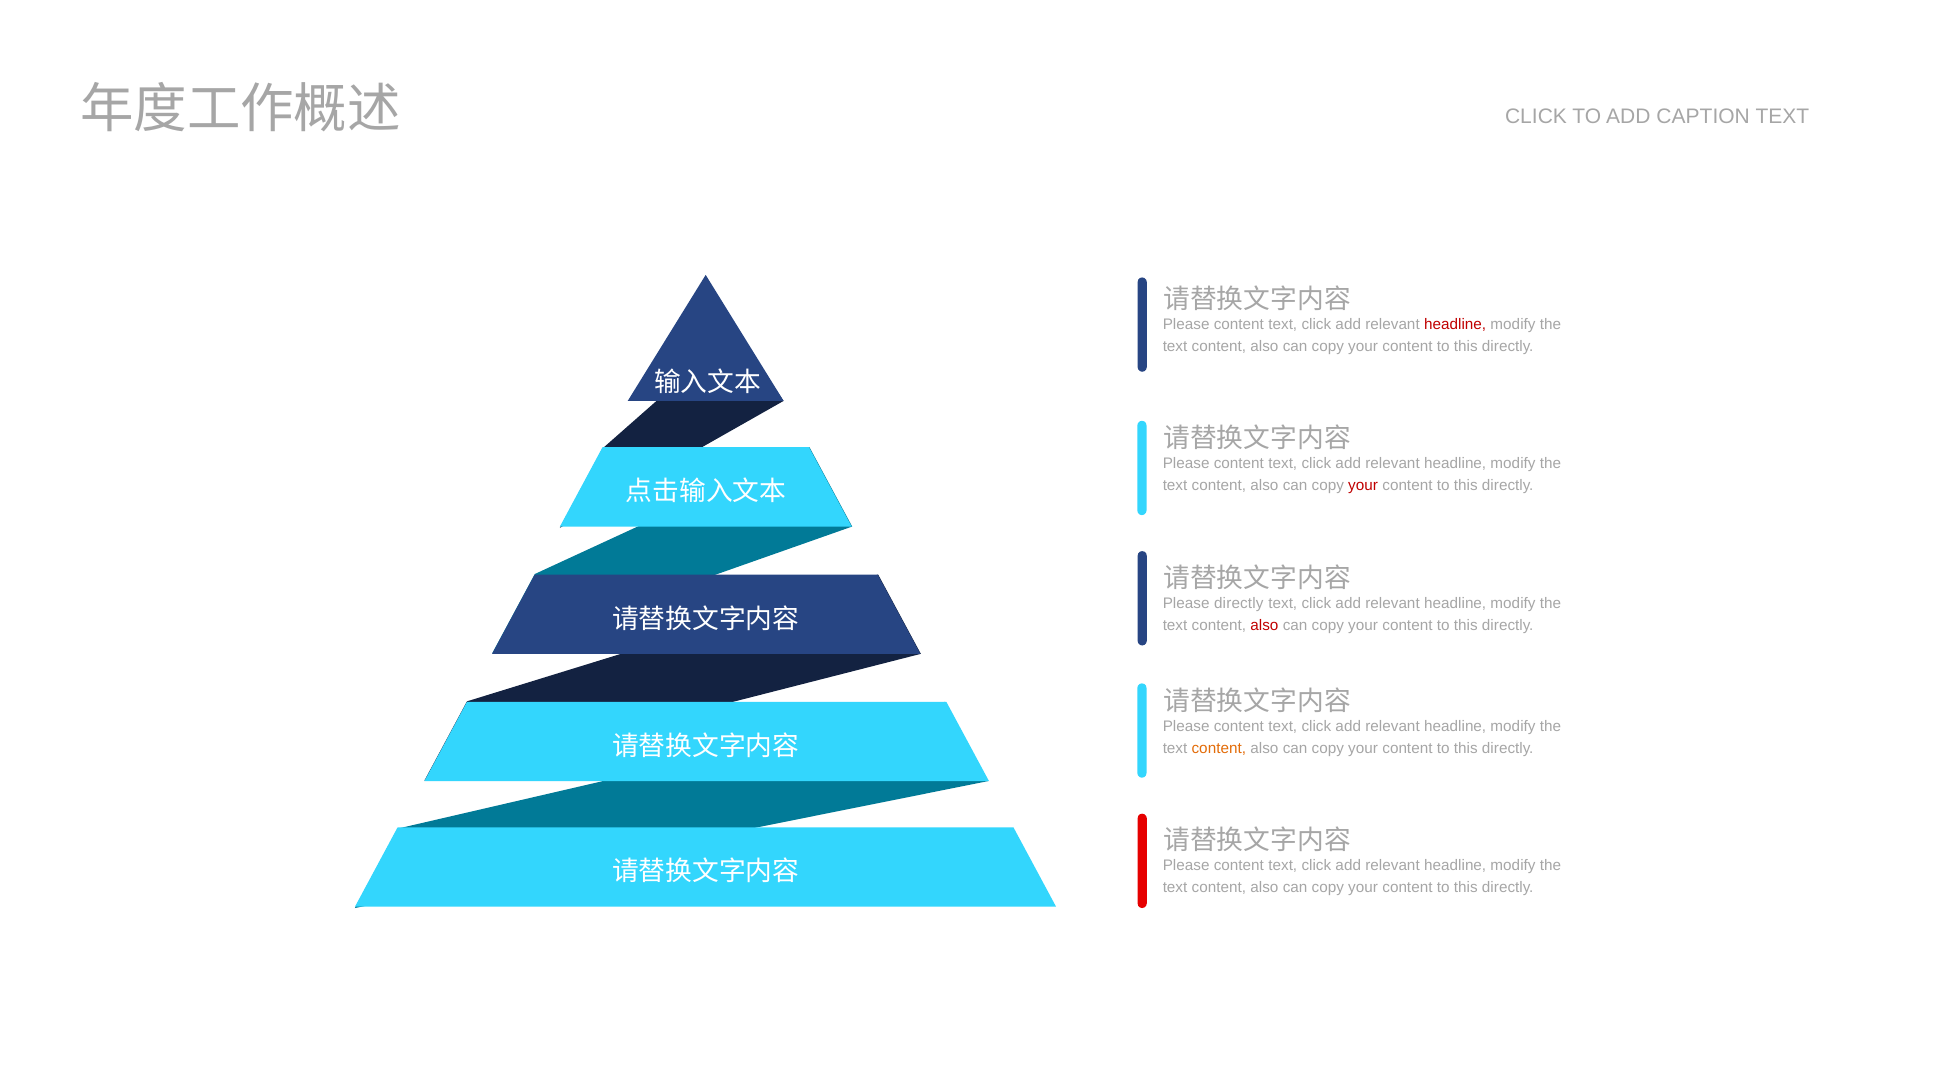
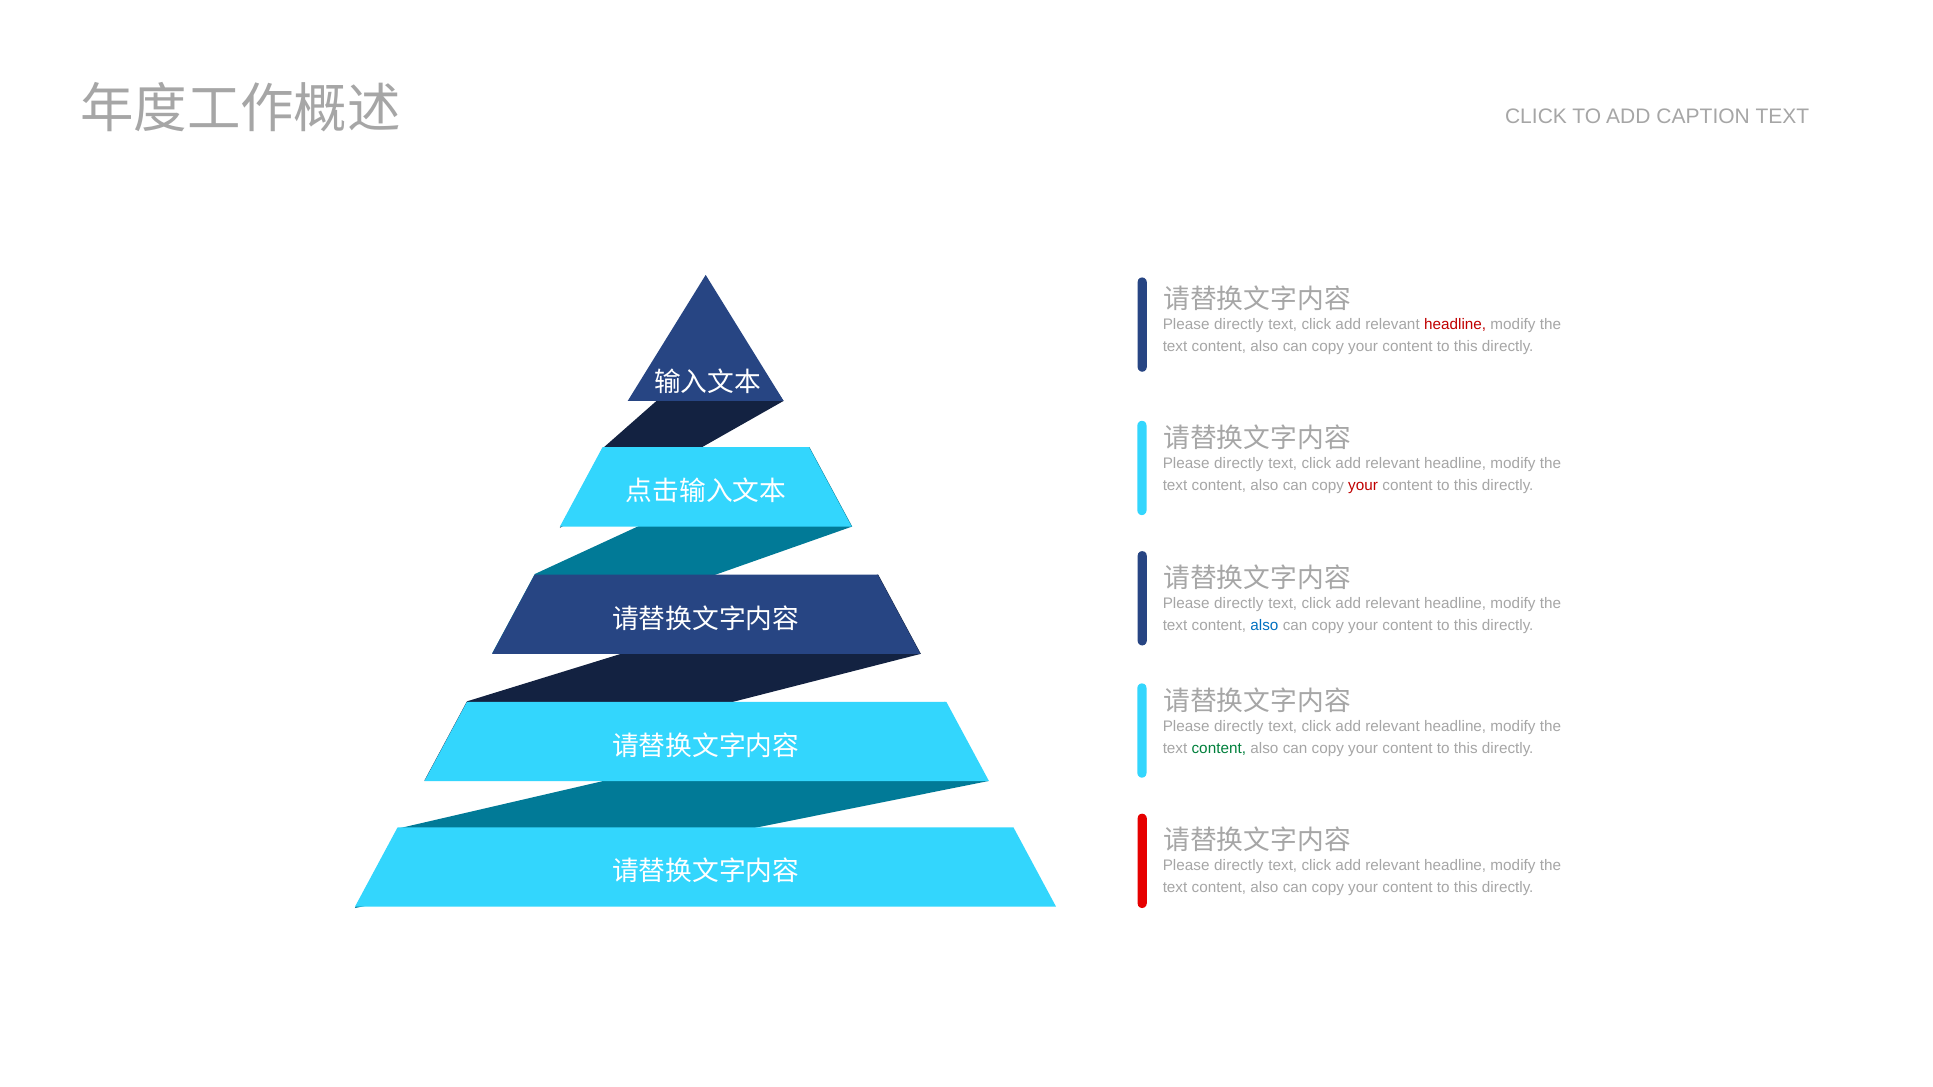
content: content -> directly (1239, 325)
content: content -> directly (1239, 464)
also colour: red -> blue (1264, 625)
content: content -> directly (1239, 727)
content colour: orange -> green (1219, 749)
content: content -> directly (1239, 866)
